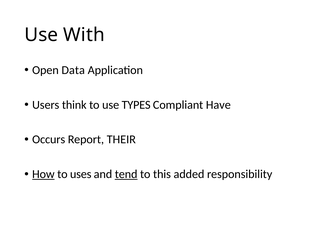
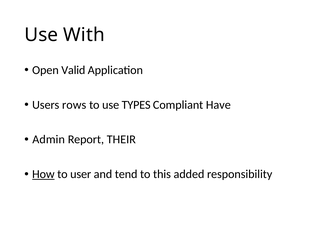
Data: Data -> Valid (73, 70)
think: think -> rows (74, 105)
Occurs: Occurs -> Admin (49, 139)
uses: uses -> user (81, 174)
tend underline: present -> none (126, 174)
